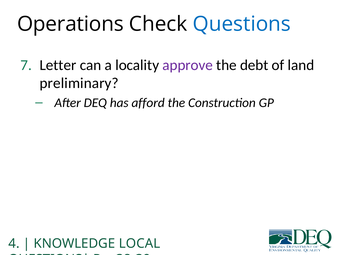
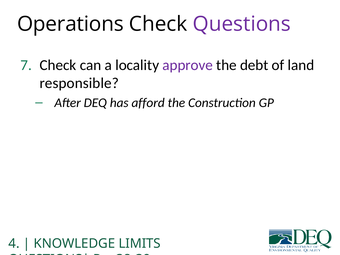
Questions colour: blue -> purple (242, 24)
Letter: Letter -> Check (58, 65)
preliminary: preliminary -> responsible (79, 83)
LOCAL: LOCAL -> LIMITS (140, 243)
